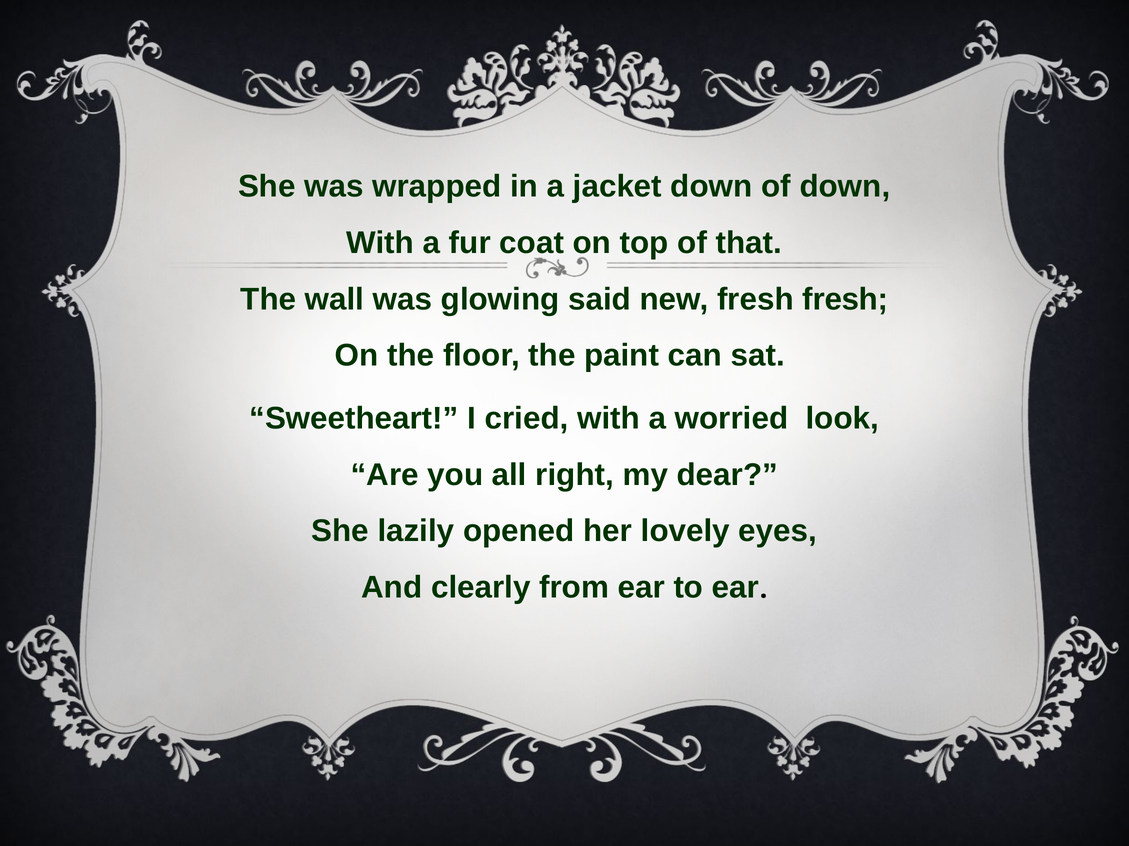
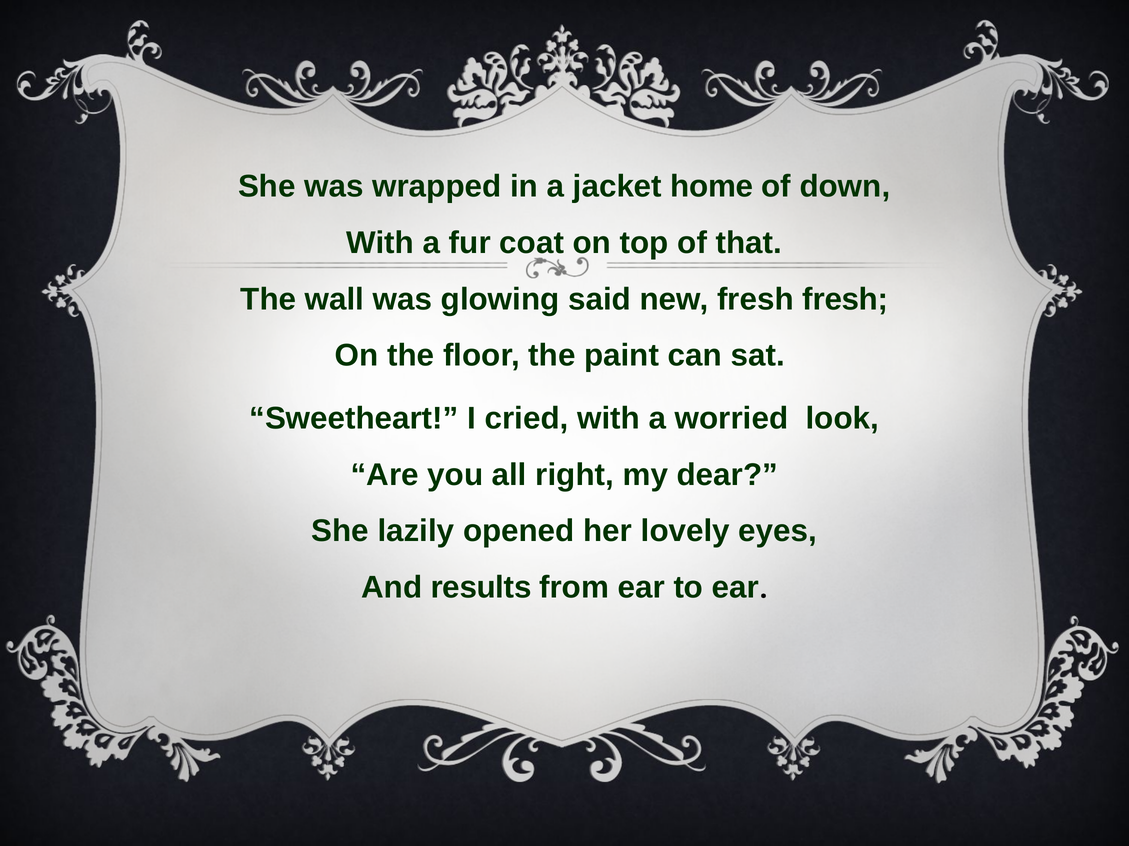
jacket down: down -> home (712, 187)
clearly: clearly -> results (481, 588)
